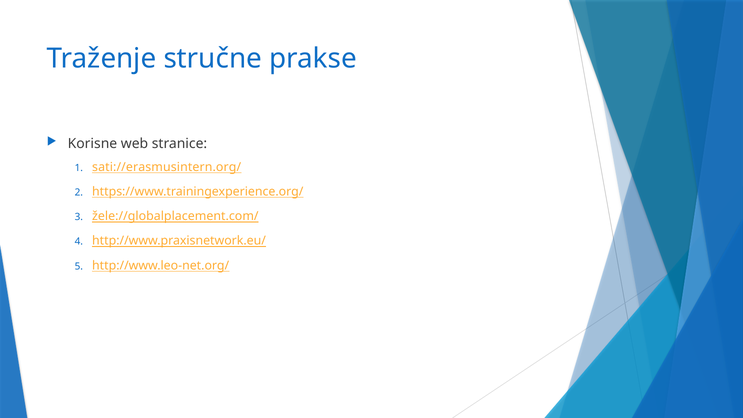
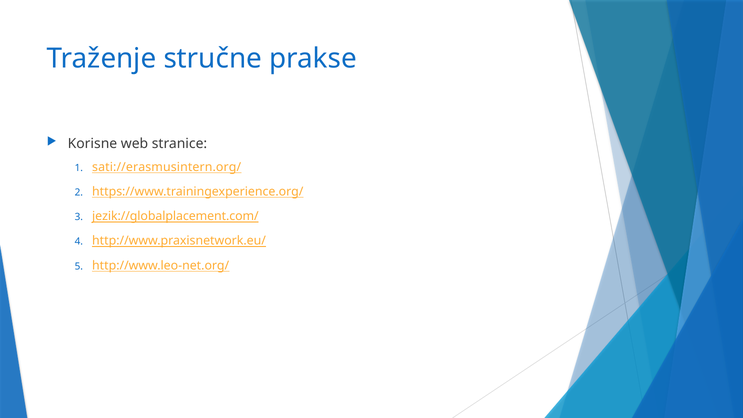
žele://globalplacement.com/: žele://globalplacement.com/ -> jezik://globalplacement.com/ (175, 216)
